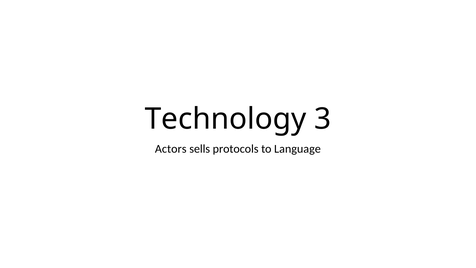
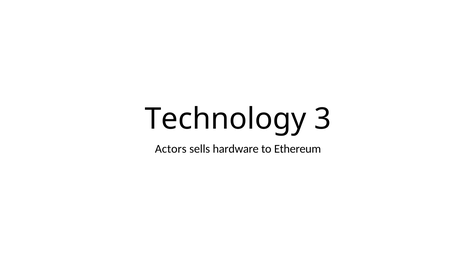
protocols: protocols -> hardware (236, 149)
Language: Language -> Ethereum (298, 149)
